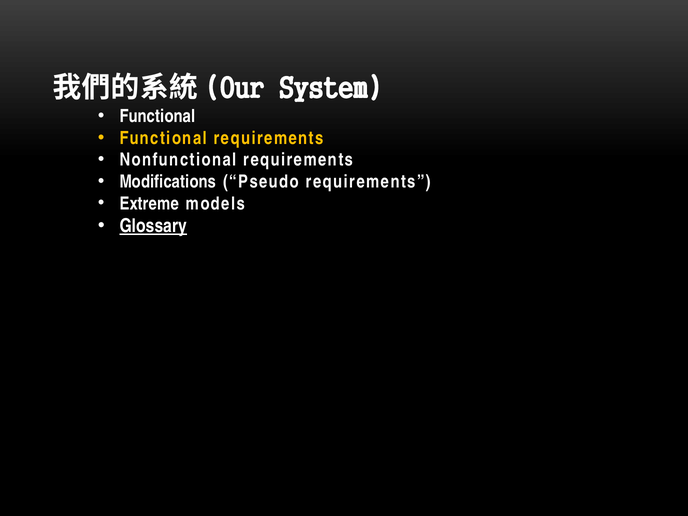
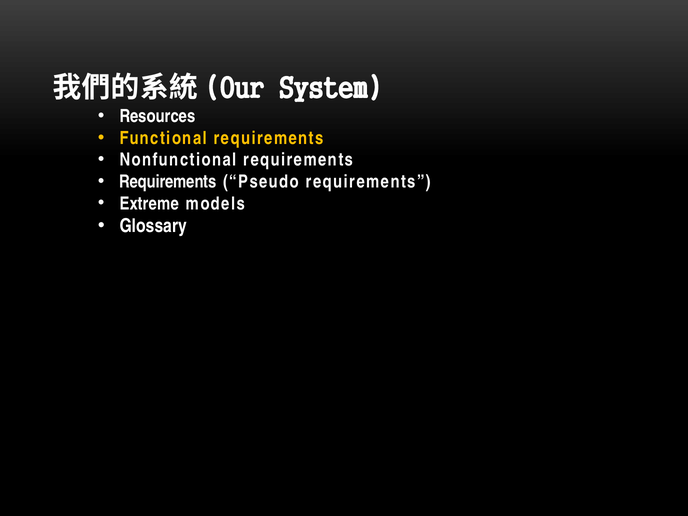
Functional: Functional -> Resources (157, 116)
Modifications: Modifications -> Requirements (168, 182)
Glossary underline: present -> none (153, 226)
